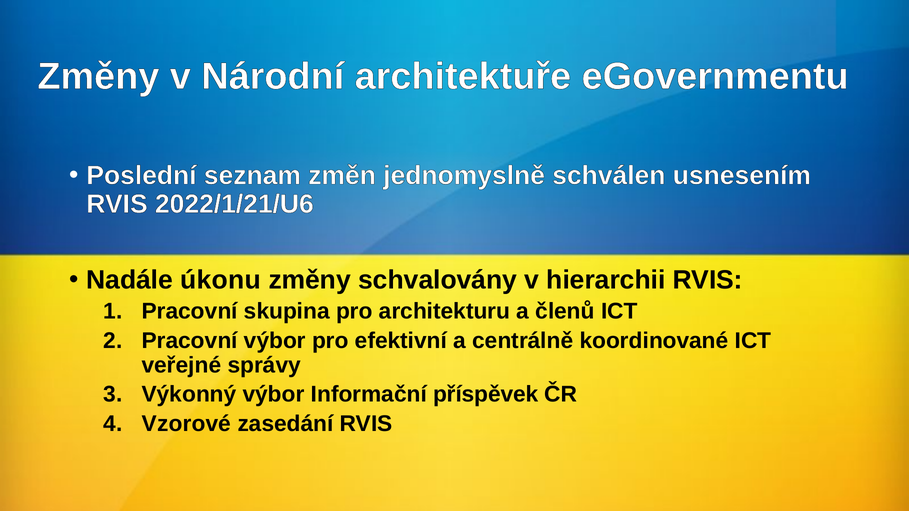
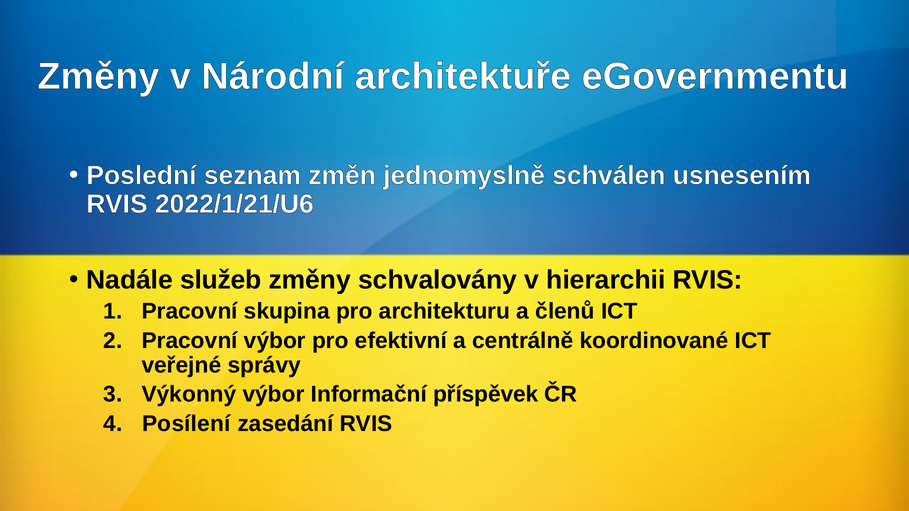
úkonu: úkonu -> služeb (221, 280)
Vzorové: Vzorové -> Posílení (186, 424)
